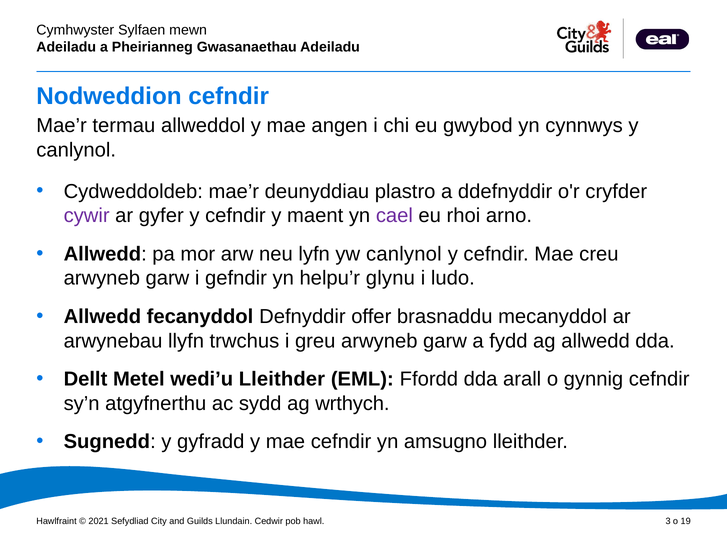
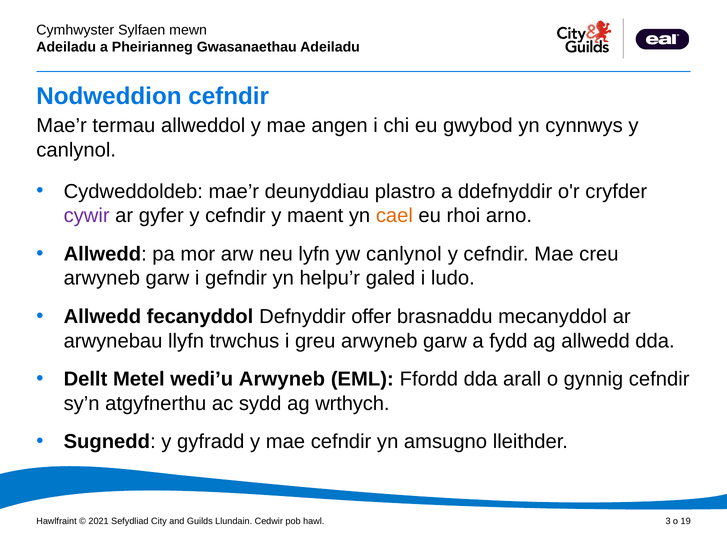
cael colour: purple -> orange (394, 216)
glynu: glynu -> galed (390, 278)
wedi’u Lleithder: Lleithder -> Arwyneb (282, 379)
